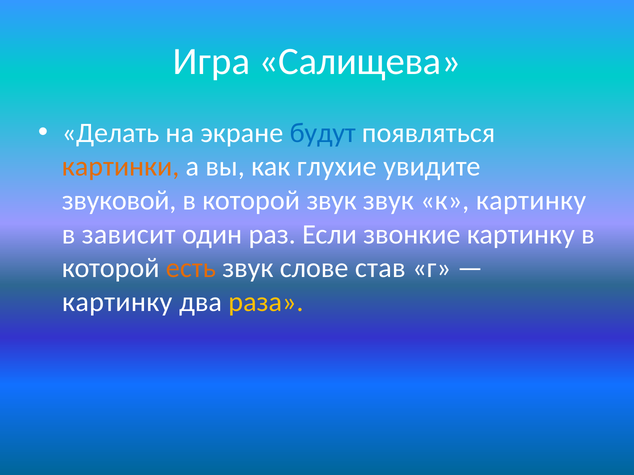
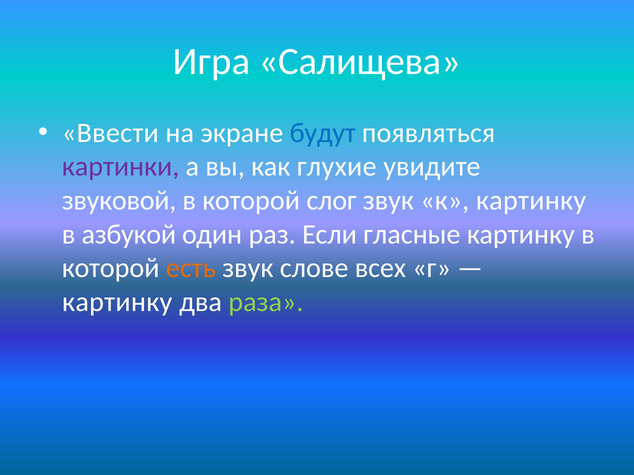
Делать: Делать -> Ввести (110, 133)
картинки colour: orange -> purple (121, 167)
которой звук: звук -> слог (332, 201)
зависит: зависит -> азбукой (129, 234)
звонкие: звонкие -> гласные (412, 234)
став: став -> всех (380, 268)
раза colour: yellow -> light green (266, 302)
